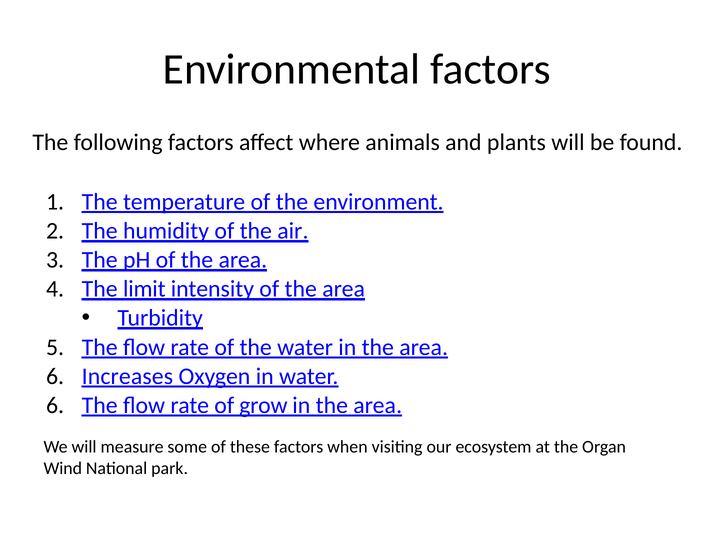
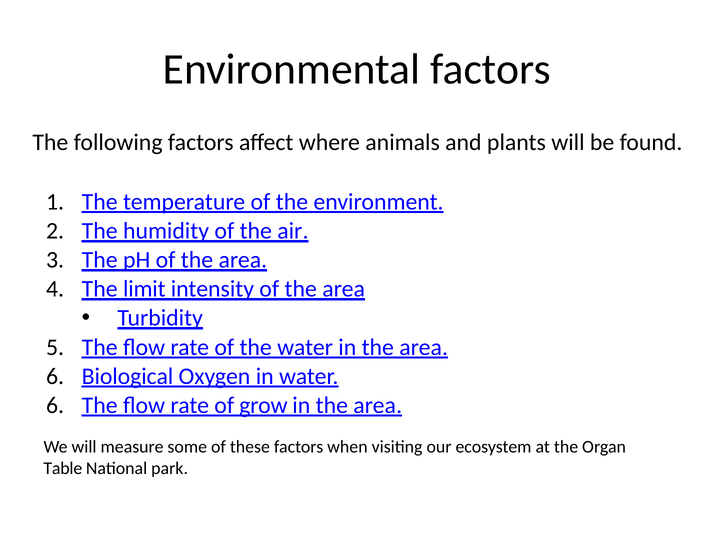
Increases: Increases -> Biological (128, 376)
Wind: Wind -> Table (63, 468)
